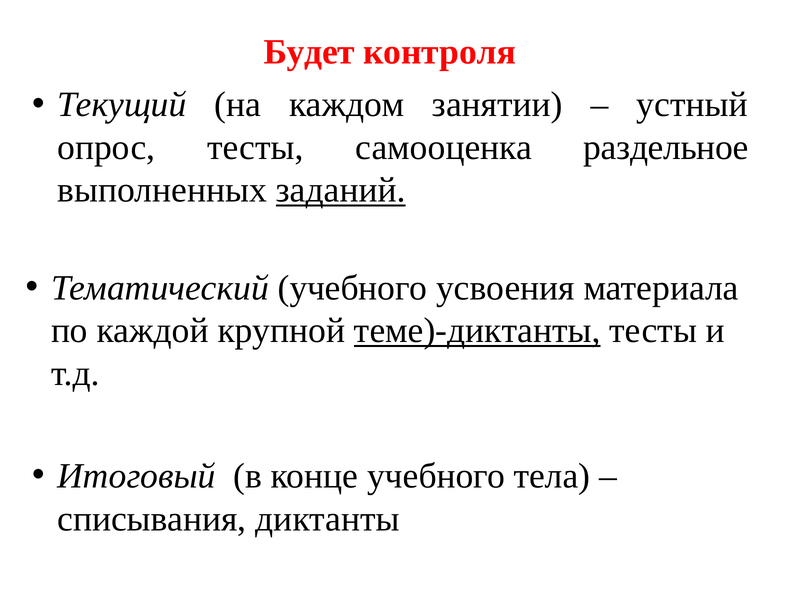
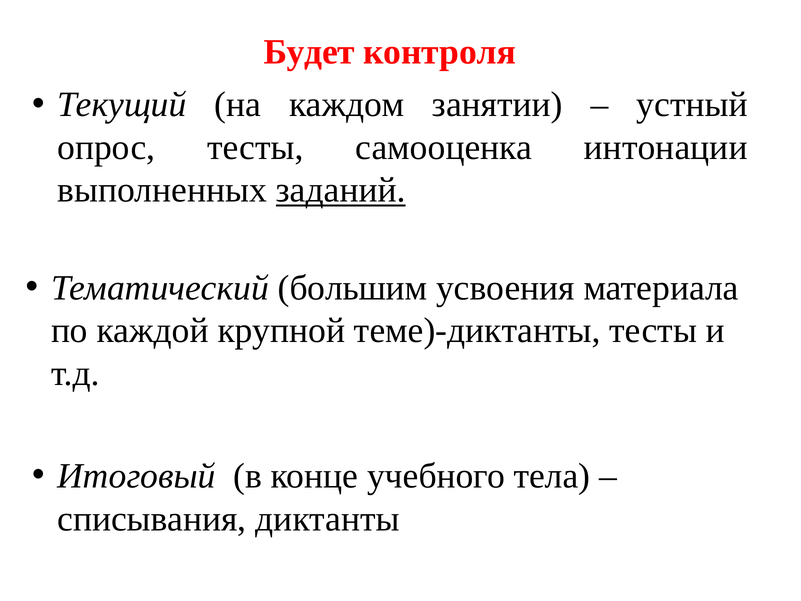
раздельное: раздельное -> интонации (666, 147)
Тематический учебного: учебного -> большим (353, 288)
теме)-диктанты underline: present -> none (477, 331)
